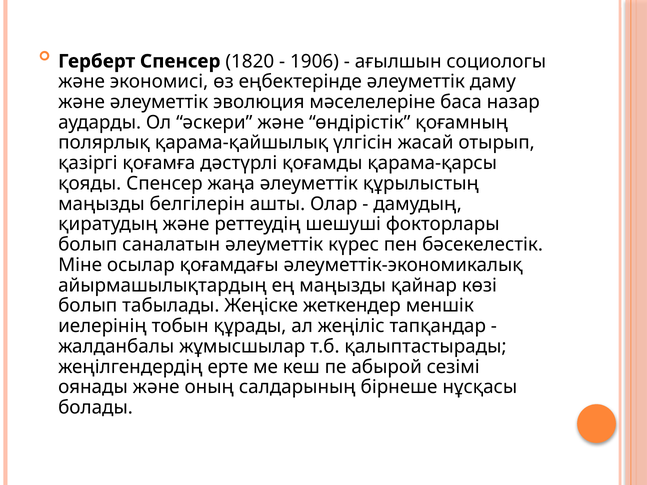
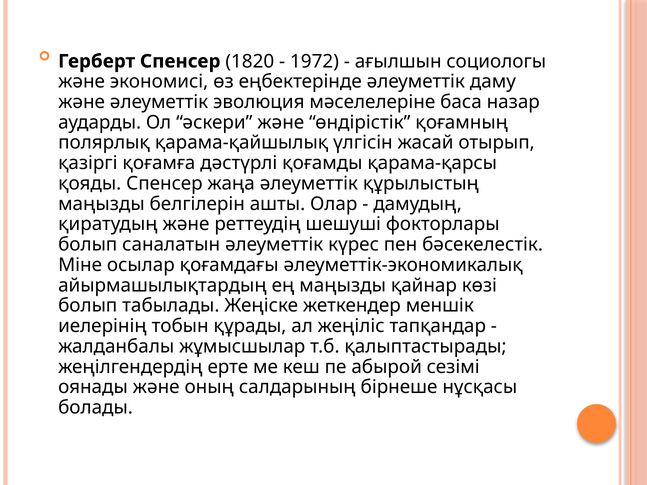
1906: 1906 -> 1972 (314, 61)
